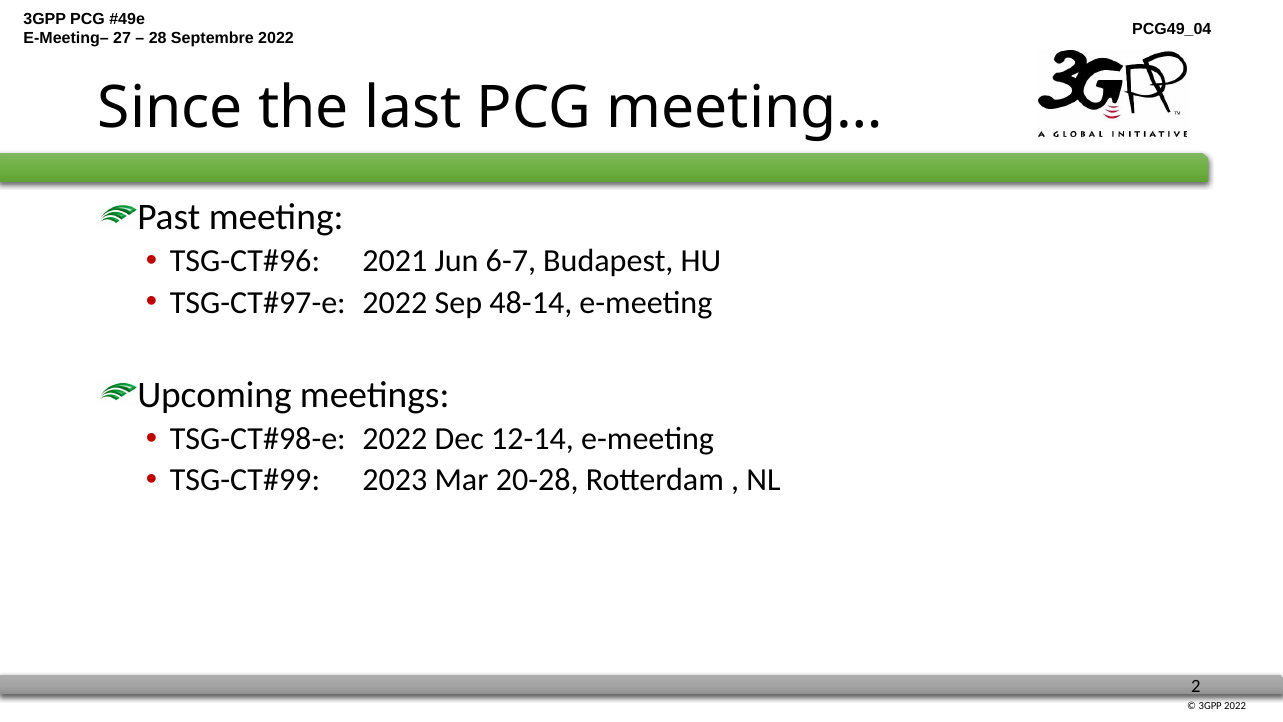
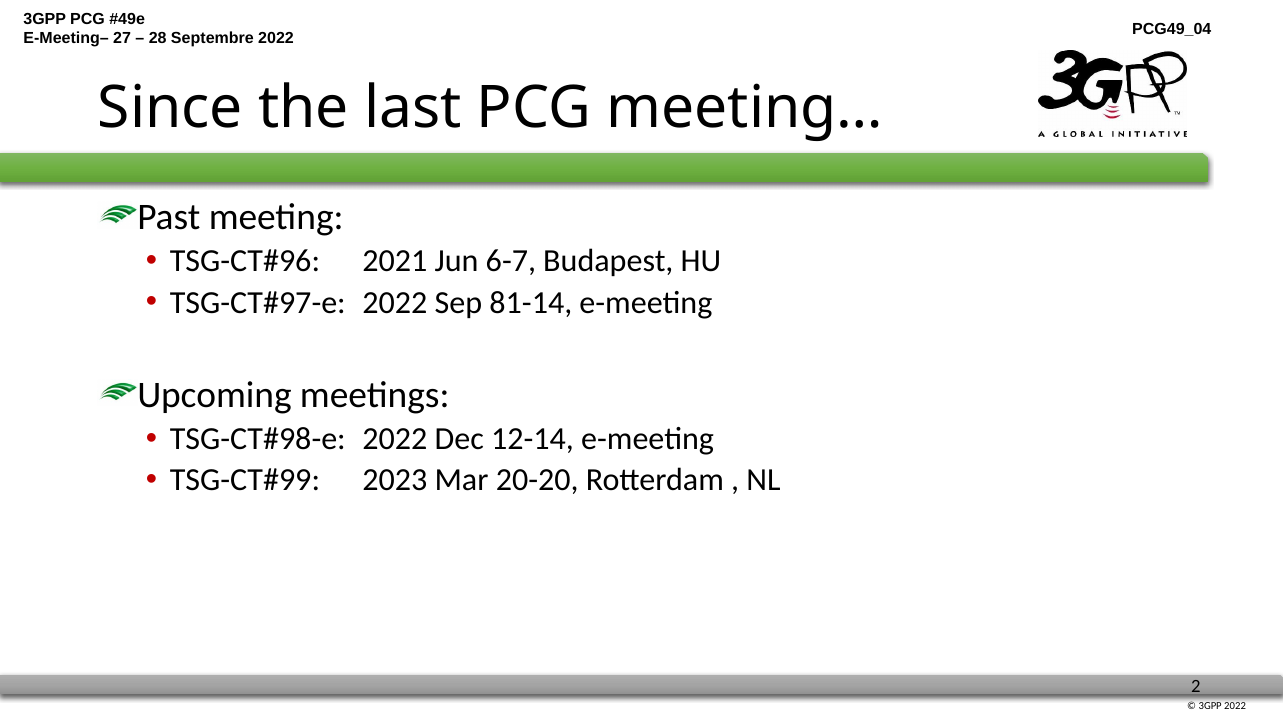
48-14: 48-14 -> 81-14 (531, 302)
20-28: 20-28 -> 20-20 (537, 480)
